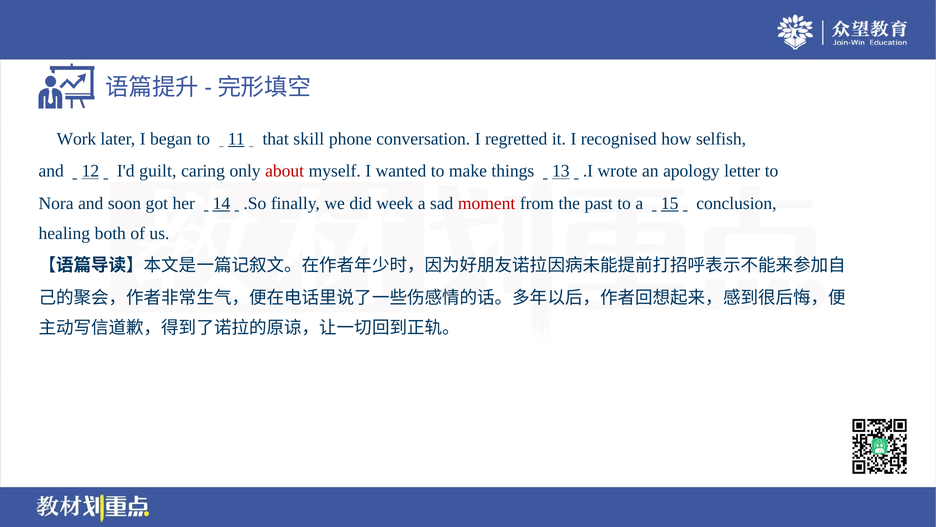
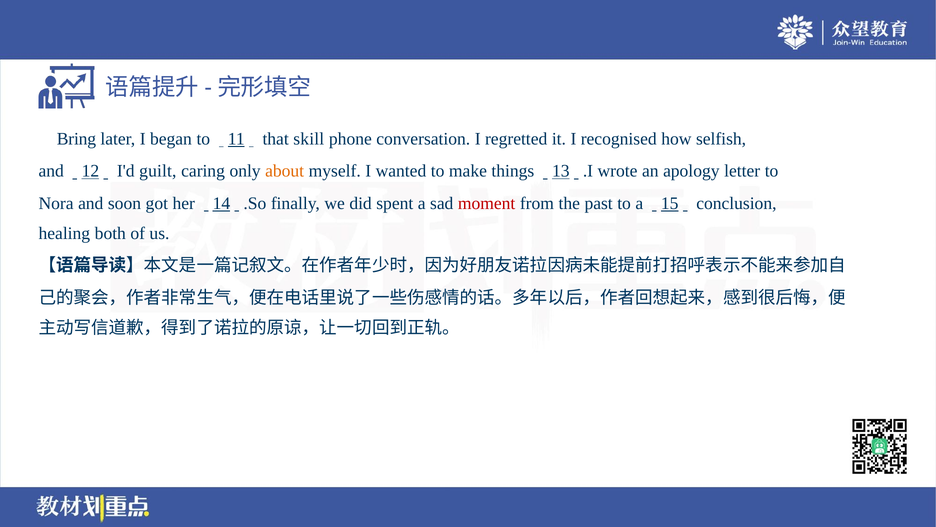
Work: Work -> Bring (76, 139)
about colour: red -> orange (285, 171)
week: week -> spent (395, 203)
